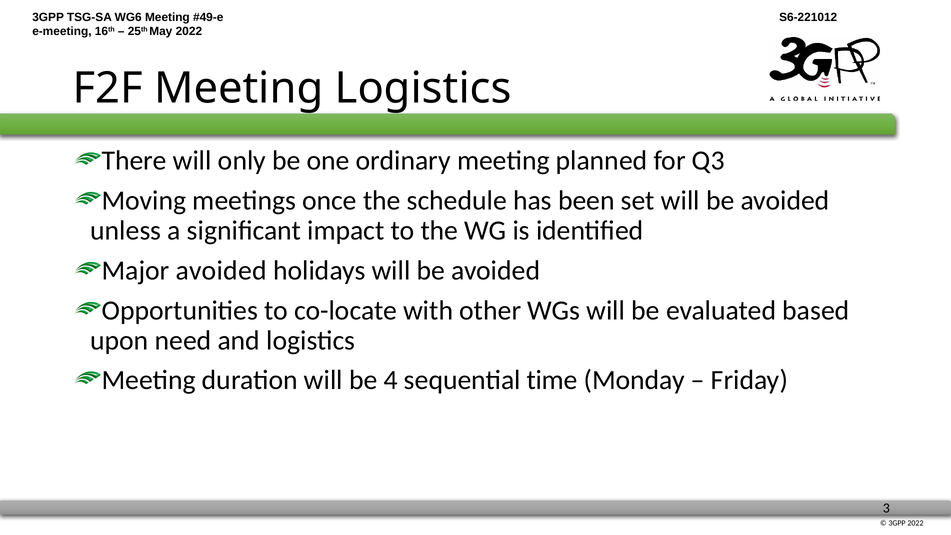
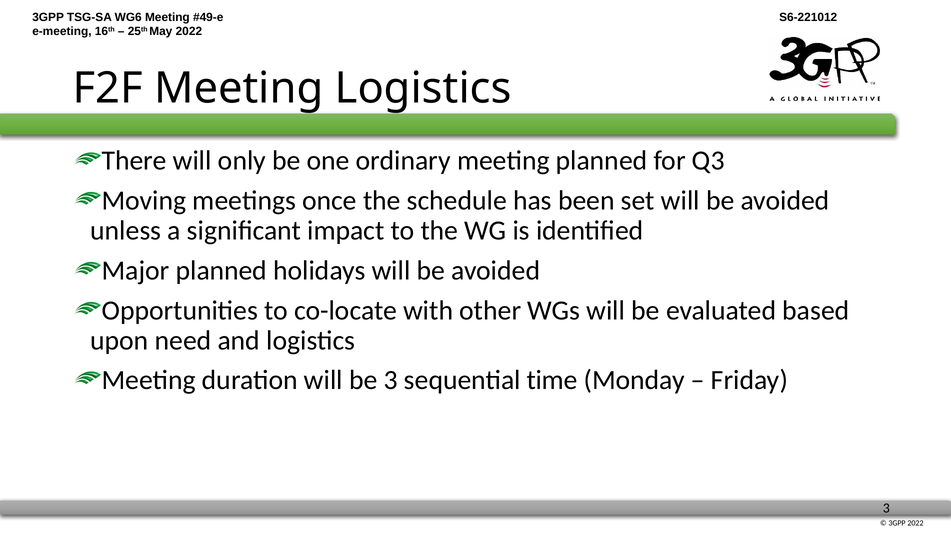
Major avoided: avoided -> planned (221, 270)
be 4: 4 -> 3 (391, 380)
